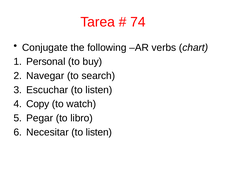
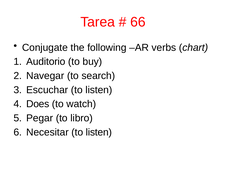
74: 74 -> 66 (138, 22)
Personal: Personal -> Auditorio (46, 61)
Copy: Copy -> Does (38, 104)
